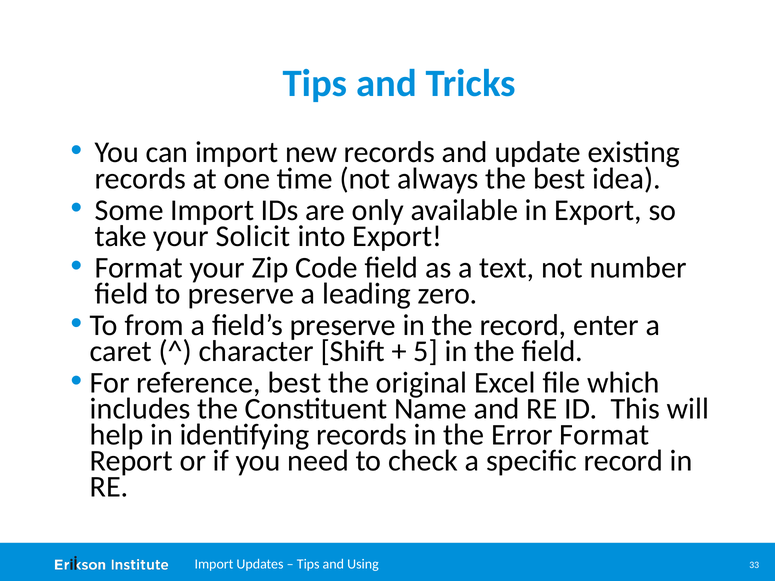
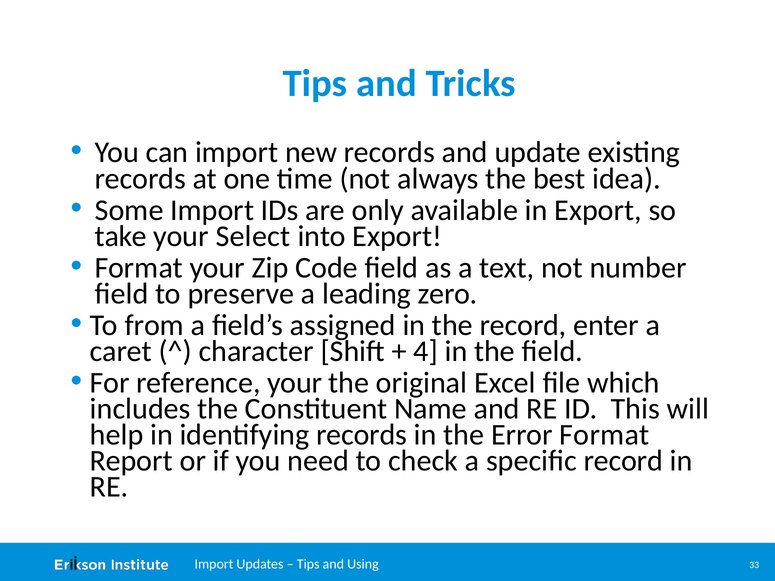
Solicit: Solicit -> Select (253, 236)
field’s preserve: preserve -> assigned (343, 325)
5: 5 -> 4 (426, 351)
reference best: best -> your (295, 383)
